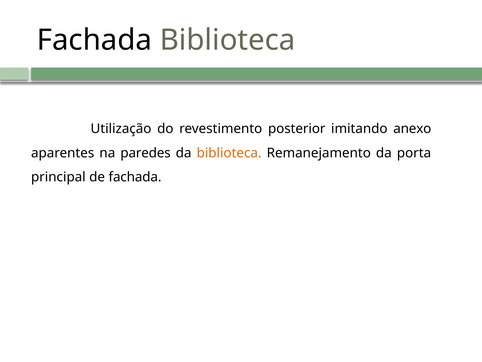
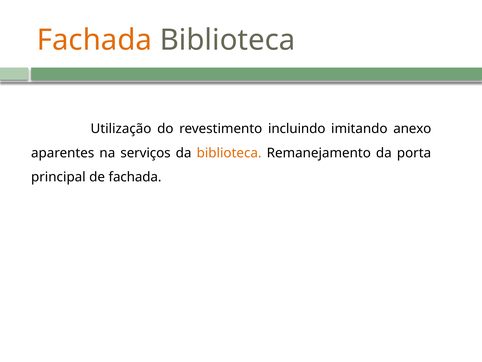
Fachada colour: black -> orange (94, 40)
posterior: posterior -> incluindo (297, 129)
paredes: paredes -> serviços (146, 153)
